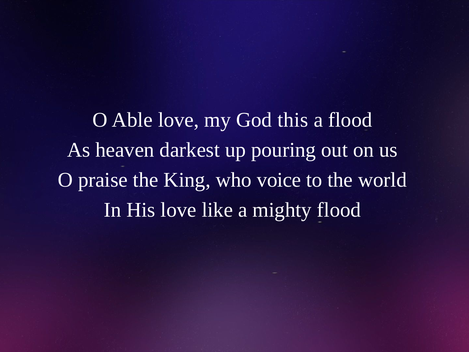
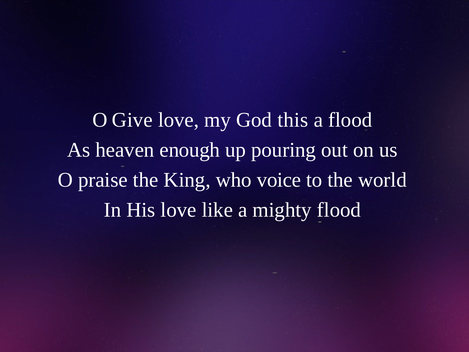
Able: Able -> Give (132, 120)
darkest: darkest -> enough (190, 150)
